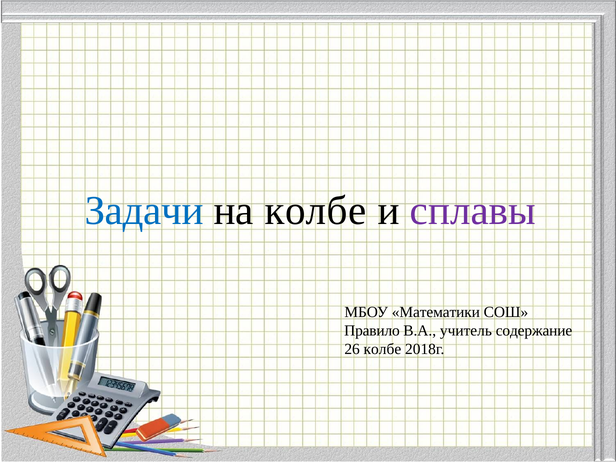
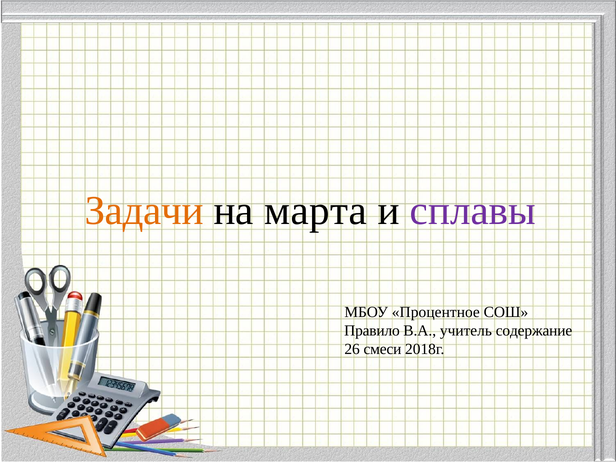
Задачи colour: blue -> orange (144, 211)
на колбе: колбе -> марта (316, 211)
Математики: Математики -> Процентное (436, 312)
26 колбе: колбе -> смеси (382, 349)
